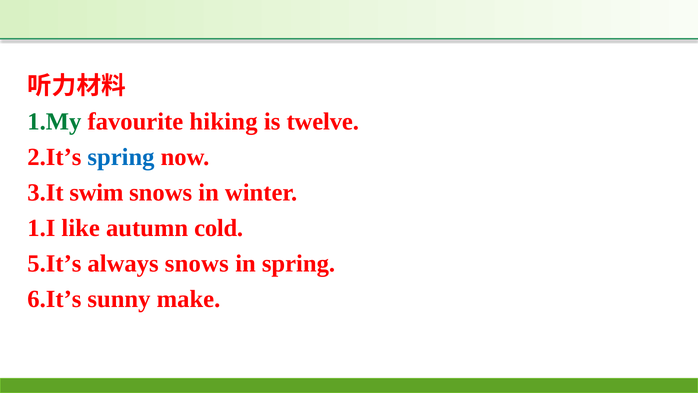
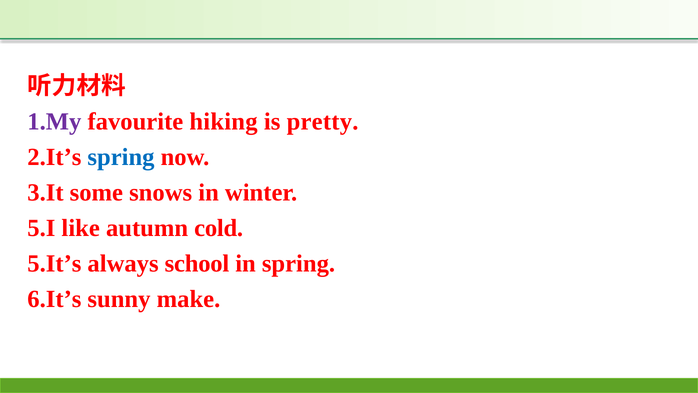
1.My colour: green -> purple (54, 122)
twelve: twelve -> pretty (323, 122)
swim: swim -> some (96, 193)
1.I: 1.I -> 5.I (41, 228)
always snows: snows -> school (197, 263)
